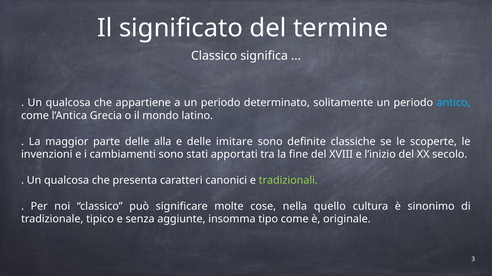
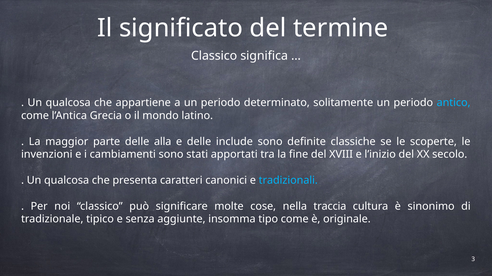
imitare: imitare -> include (234, 142)
tradizionali colour: light green -> light blue (288, 181)
quello: quello -> traccia (330, 207)
